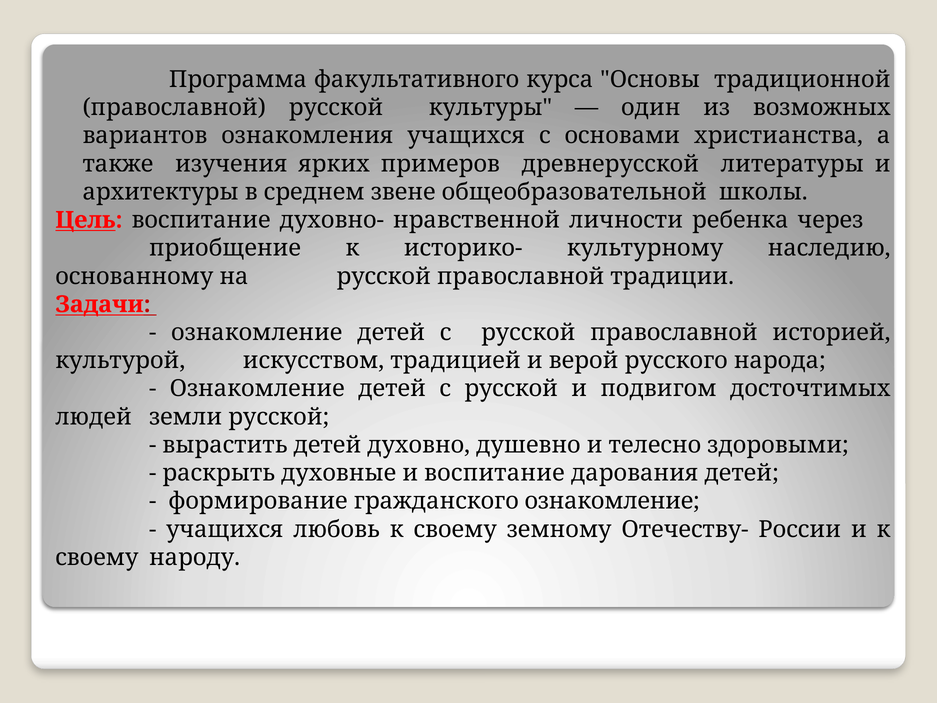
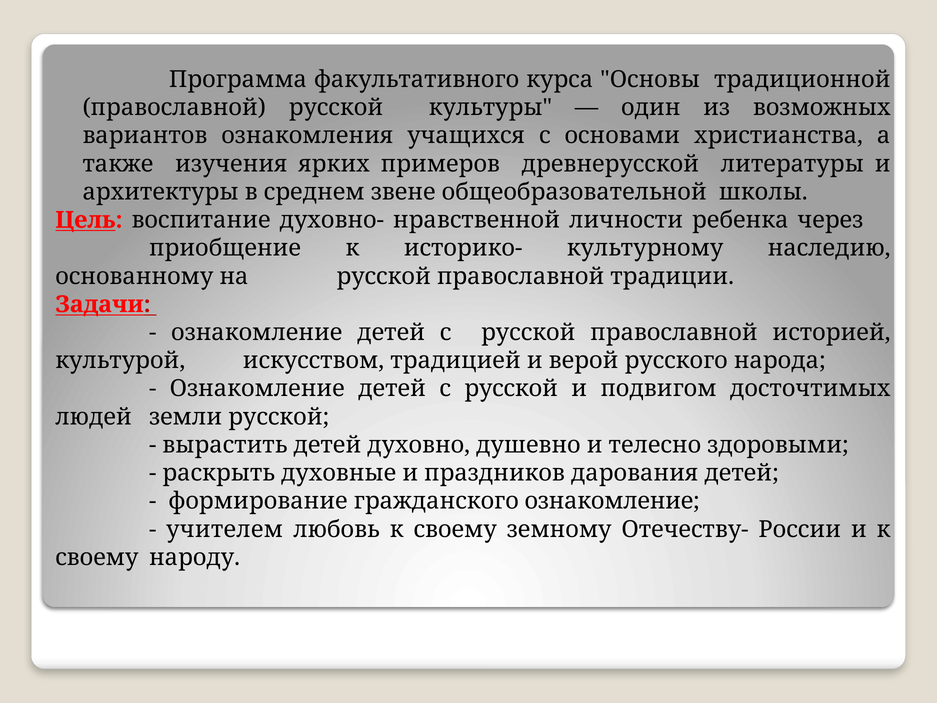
и воспитание: воспитание -> праздников (495, 473)
учащихся: учащихся -> учителем (225, 529)
